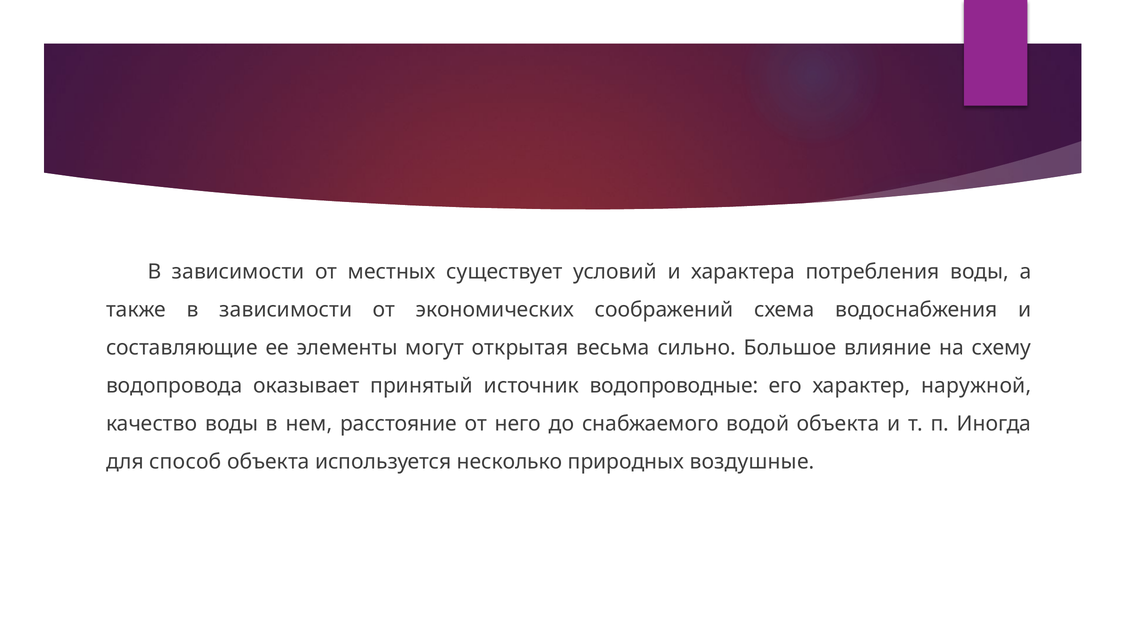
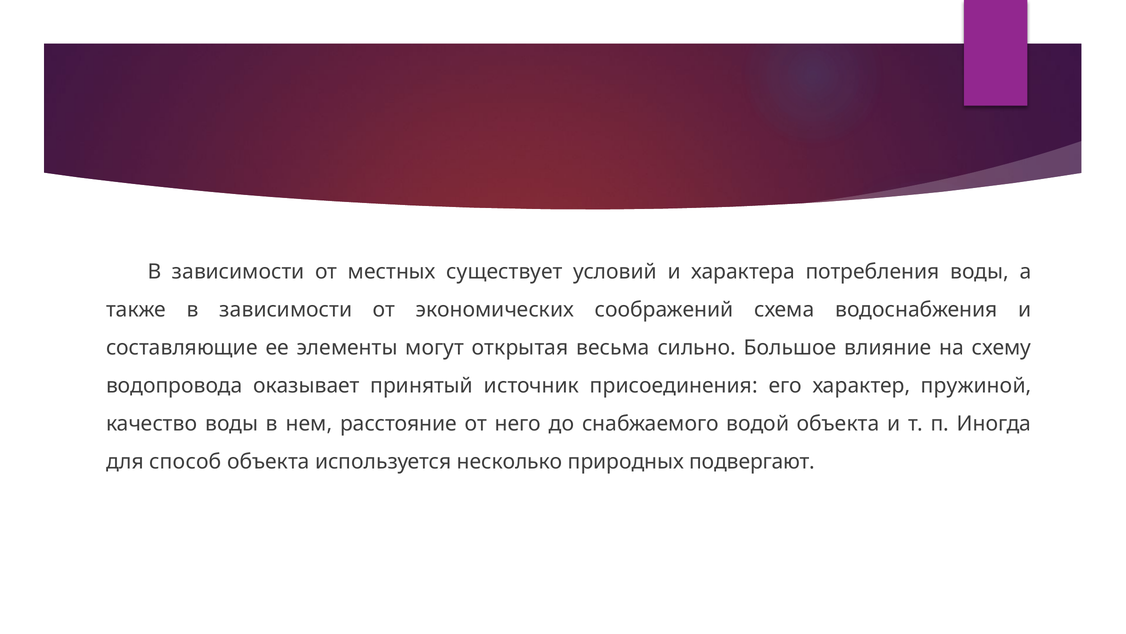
водопроводные: водопроводные -> присоединения (674, 385)
наружной: наружной -> пружиной (976, 385)
воздушные: воздушные -> подвергают (752, 461)
